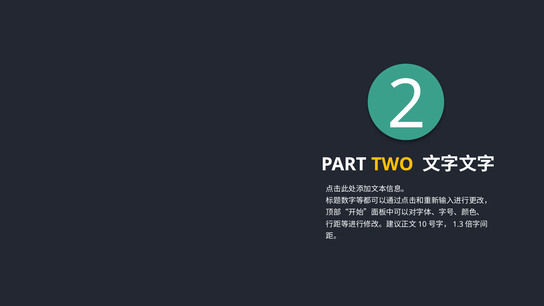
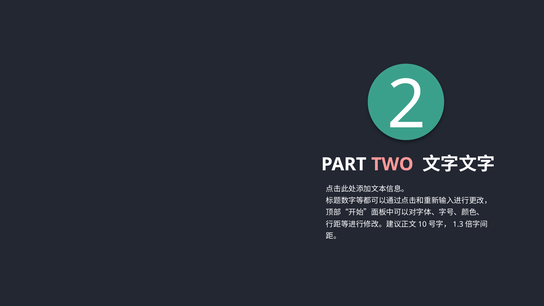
TWO colour: yellow -> pink (392, 164)
